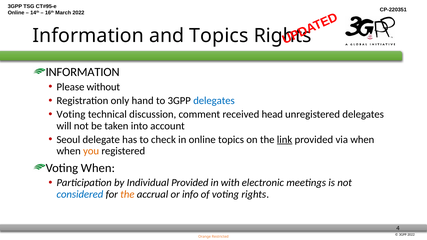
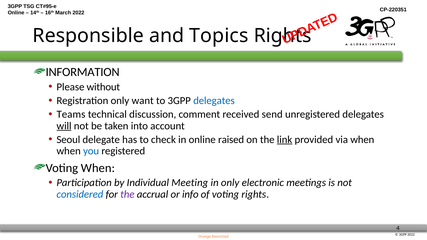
Information: Information -> Responsible (88, 36)
hand: hand -> want (143, 101)
Voting: Voting -> Teams (71, 114)
head: head -> send (272, 114)
will underline: none -> present (64, 126)
online topics: topics -> raised (231, 140)
you colour: orange -> blue (91, 151)
Individual Provided: Provided -> Meeting (190, 183)
in with: with -> only (230, 183)
the colour: orange -> purple (127, 194)
